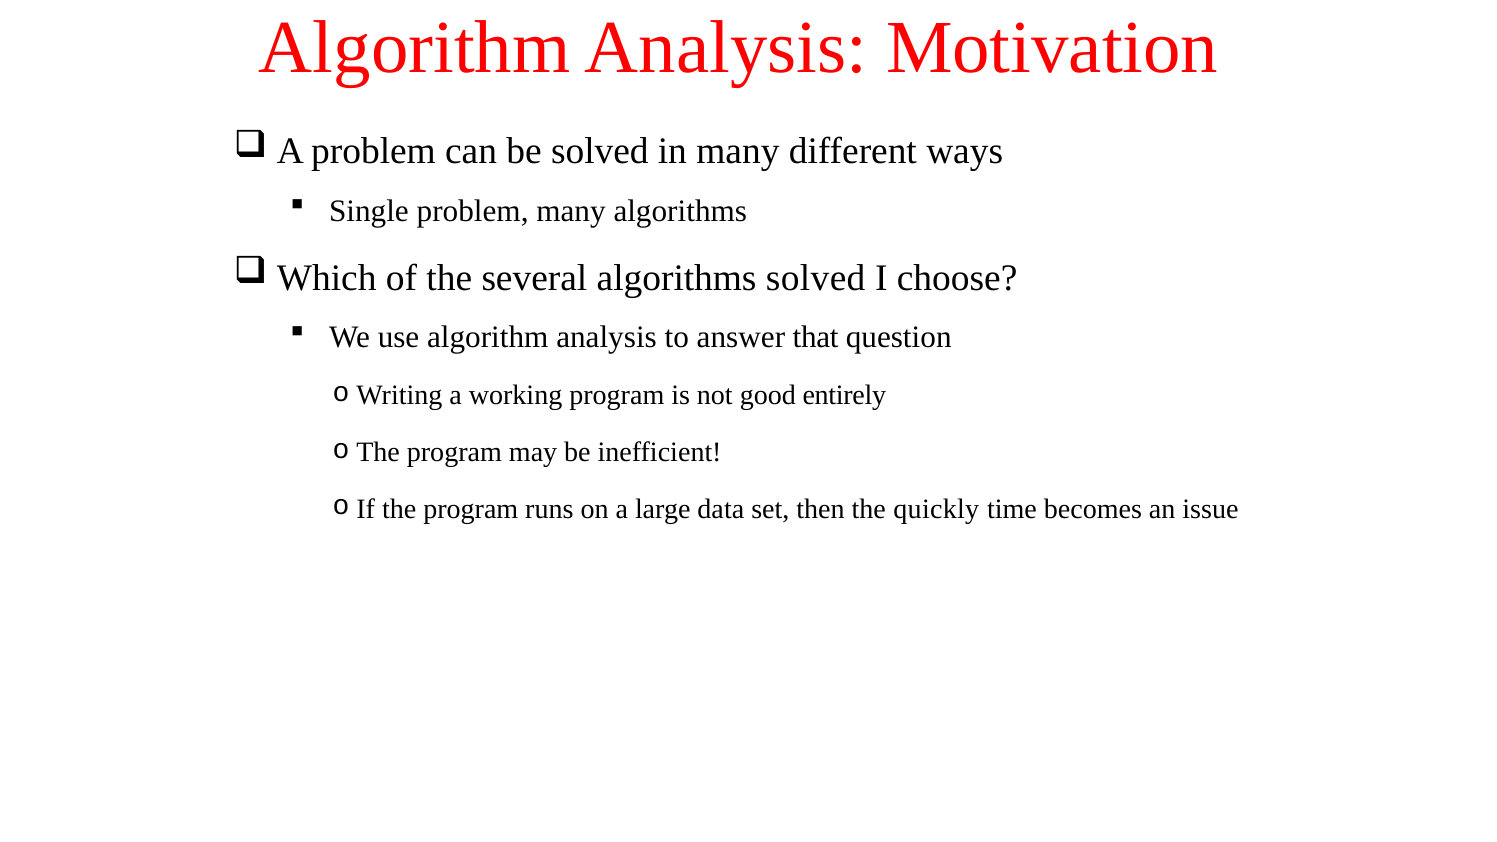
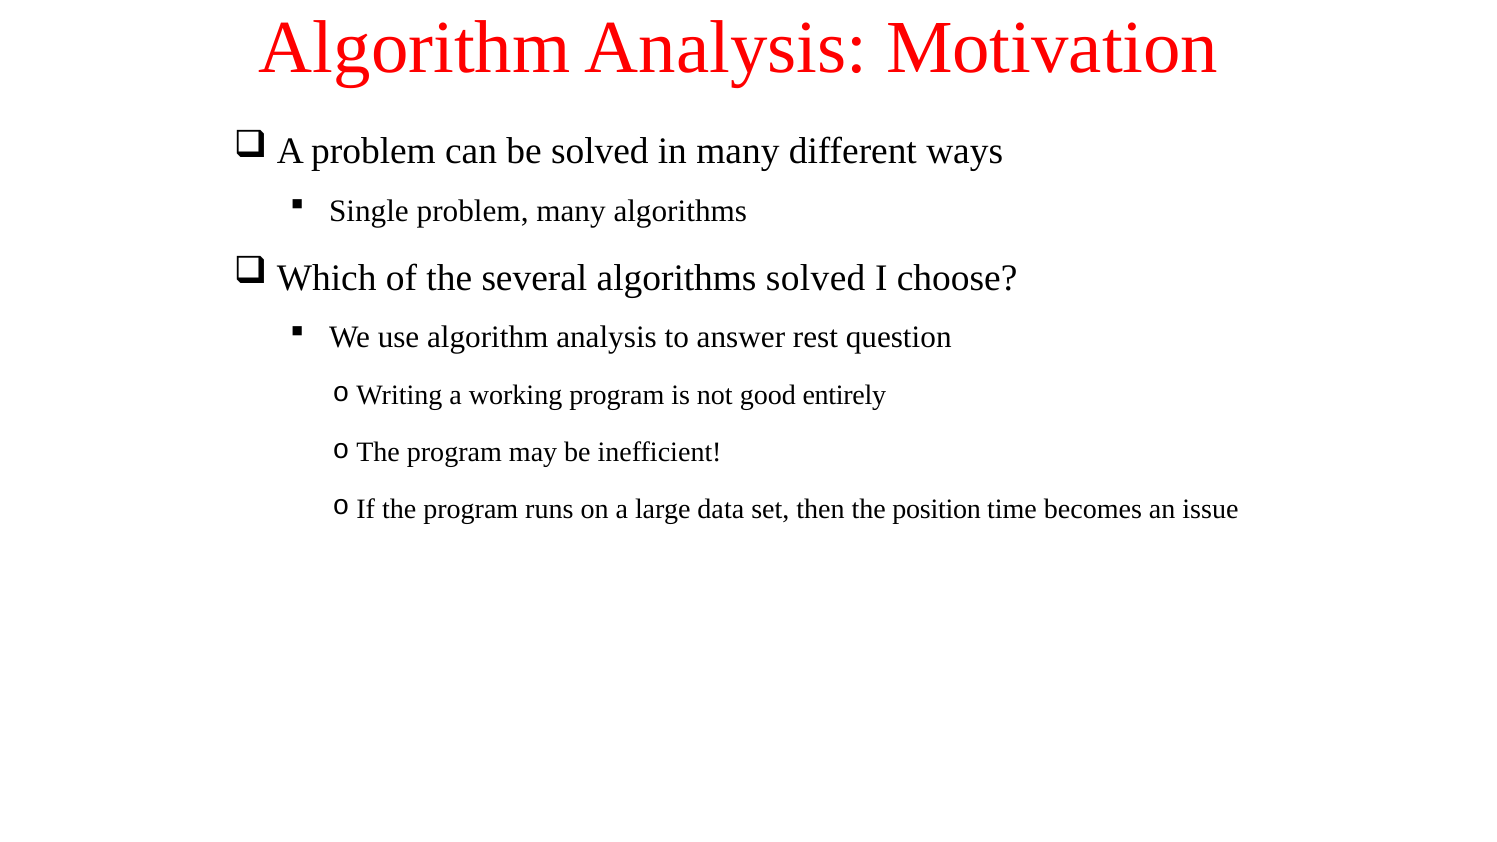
that: that -> rest (815, 338)
quickly: quickly -> position (937, 509)
